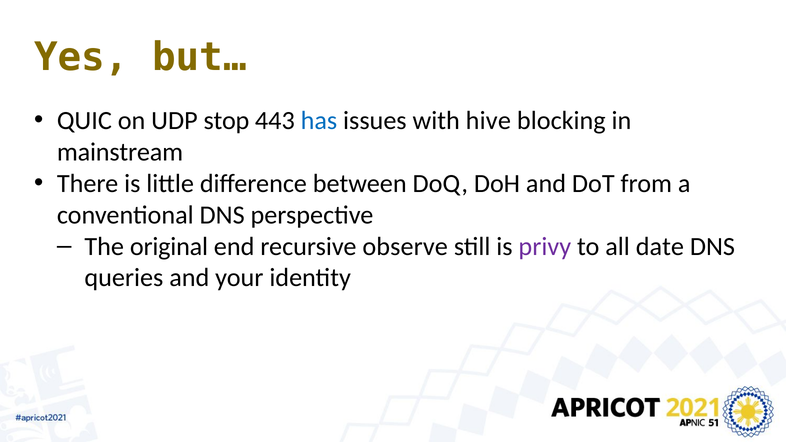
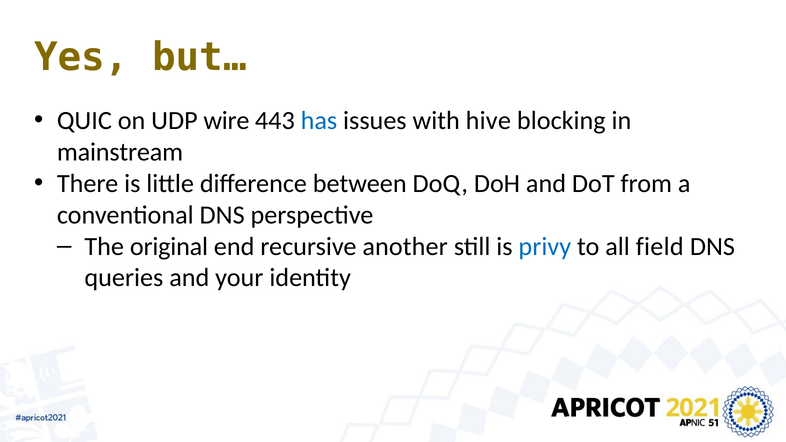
stop: stop -> wire (226, 121)
observe: observe -> another (405, 246)
privy colour: purple -> blue (545, 246)
date: date -> field (660, 246)
